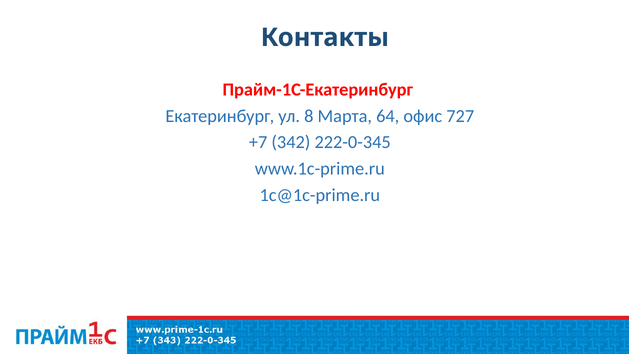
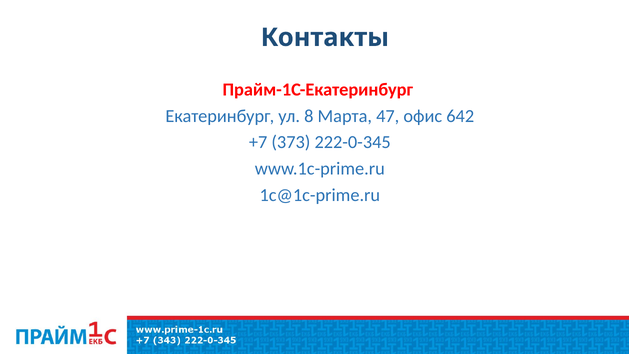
64: 64 -> 47 (388, 116)
727: 727 -> 642 (460, 116)
342: 342 -> 373 (291, 142)
